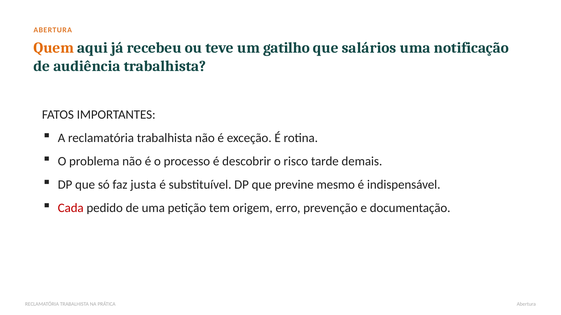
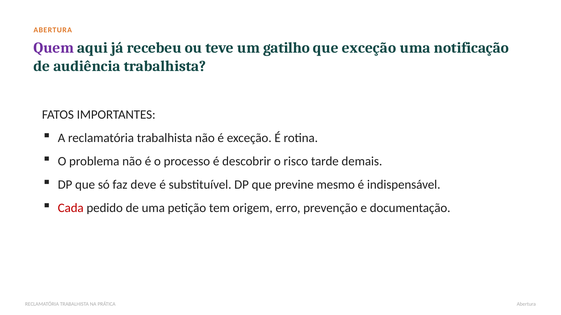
Quem colour: orange -> purple (54, 48)
que salários: salários -> exceção (369, 48)
justa: justa -> deve (143, 185)
